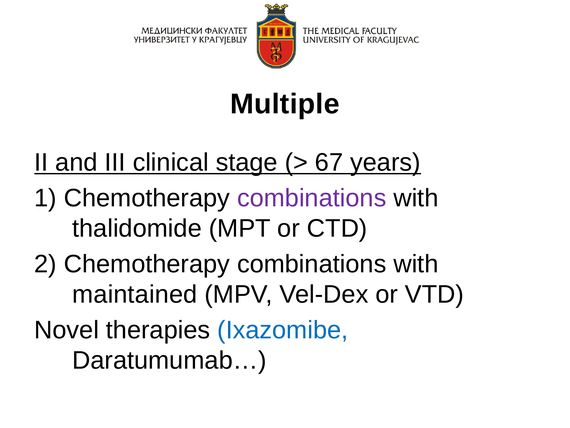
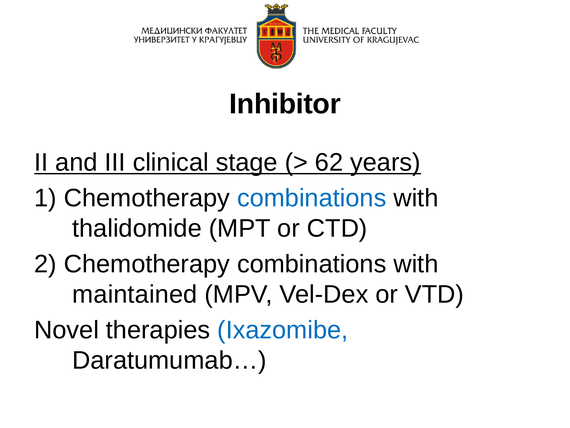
Multiple: Multiple -> Inhibitor (285, 104)
67: 67 -> 62 (329, 162)
combinations colour: purple -> blue (312, 198)
